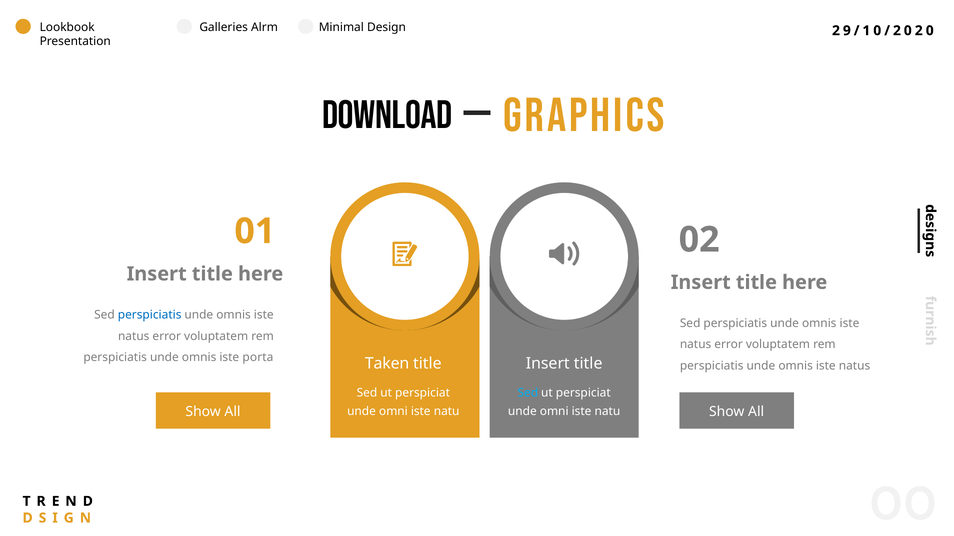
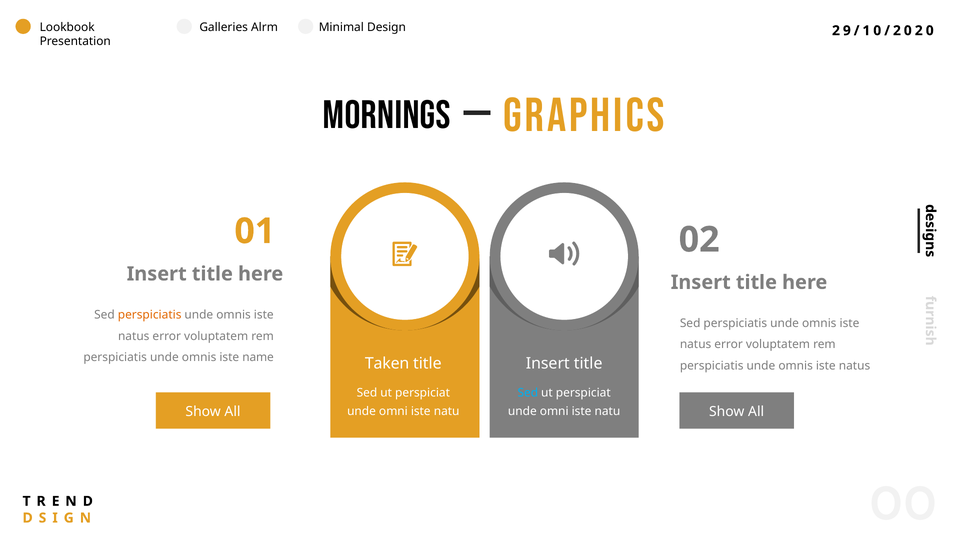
DOWNLOAD: DOWNLOAD -> MORNINGS (387, 115)
perspiciatis colour: blue -> orange (150, 315)
porta: porta -> name (258, 358)
